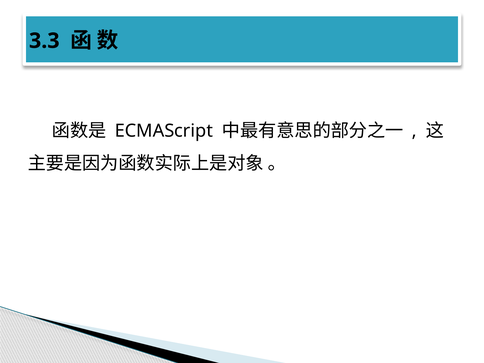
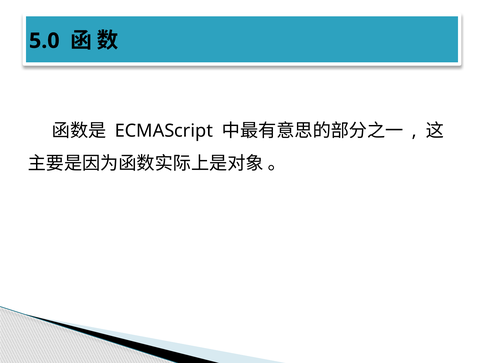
3.3: 3.3 -> 5.0 (44, 41)
